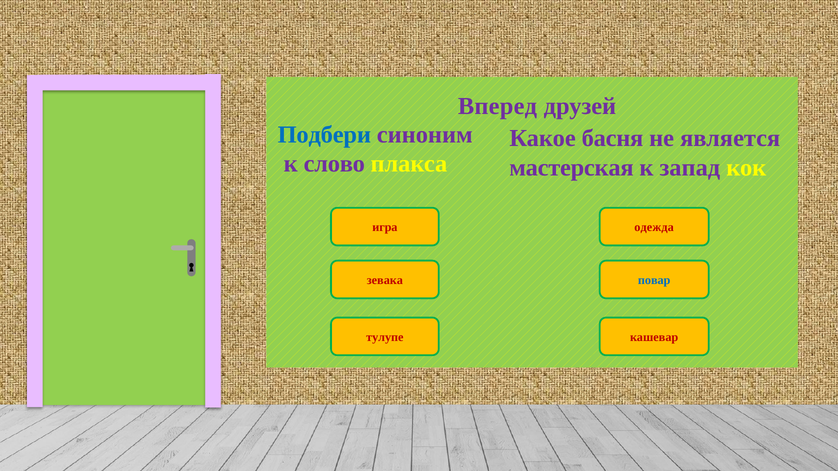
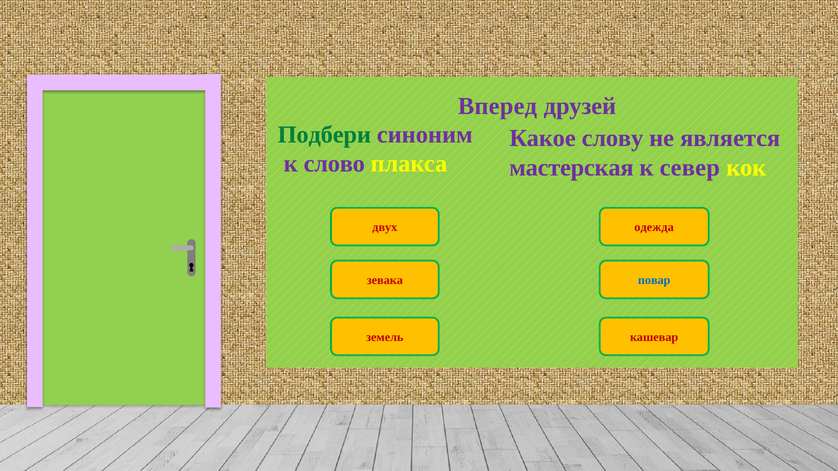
Подбери colour: blue -> green (324, 135)
басня: басня -> слову (612, 139)
запад: запад -> север (690, 168)
игра: игра -> двух (385, 228)
тулупе: тулупе -> земель (385, 338)
